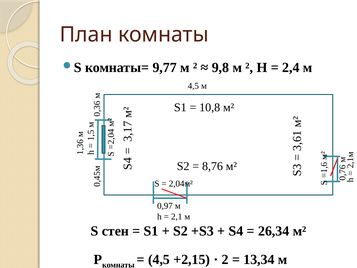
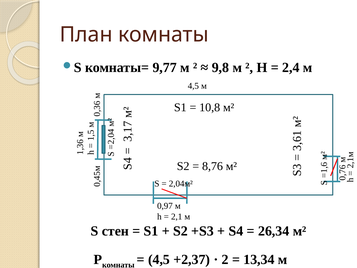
+2,15: +2,15 -> +2,37 (192, 259)
